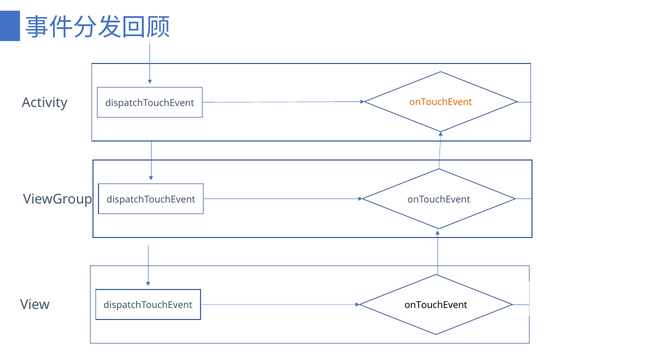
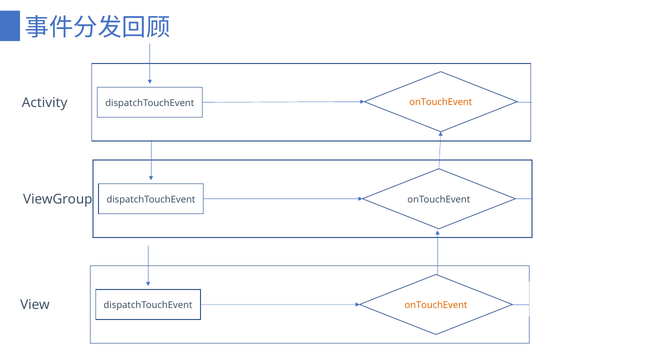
onTouchEvent colour: black -> orange (436, 305)
